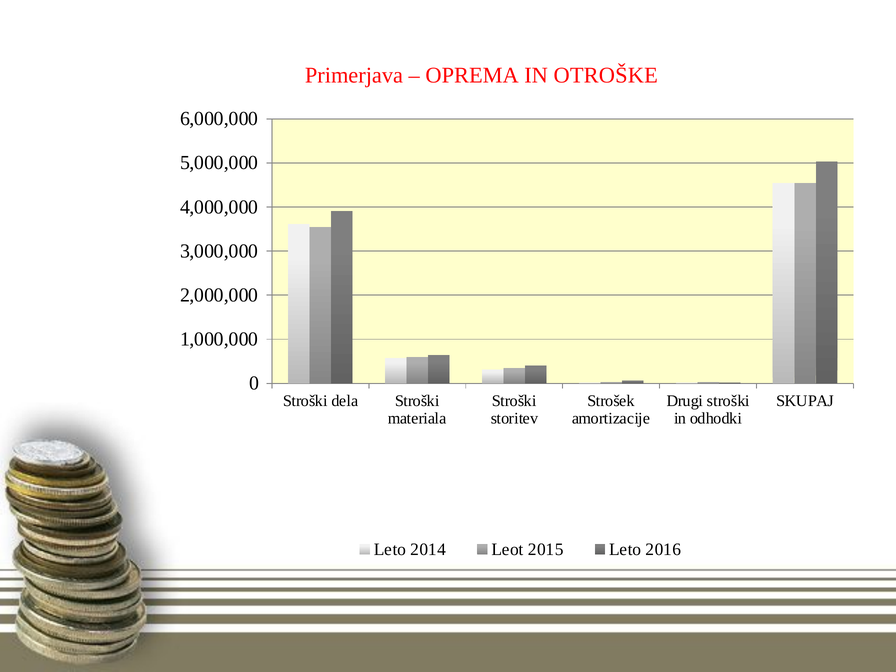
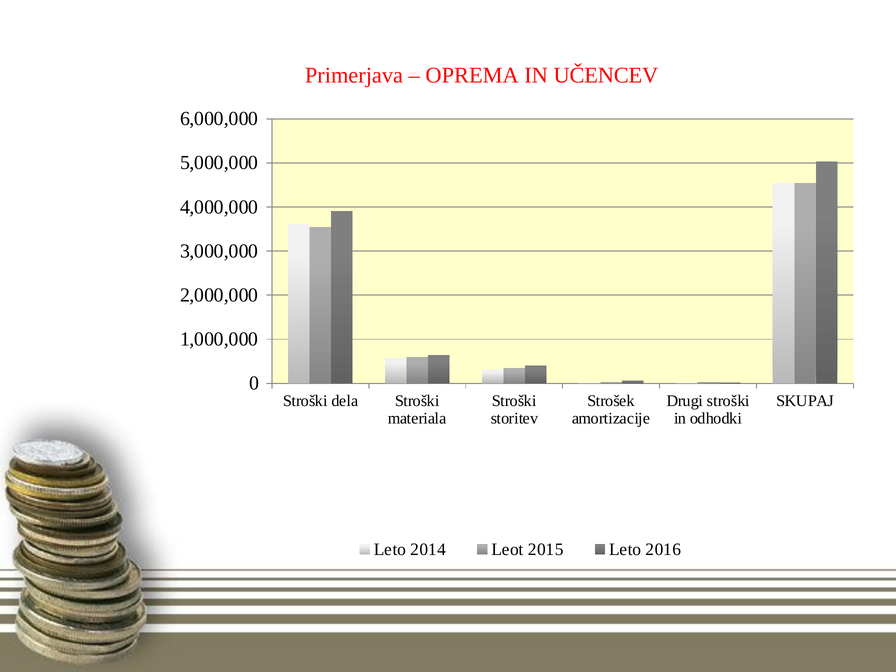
OTROŠKE: OTROŠKE -> UČENCEV (606, 75)
